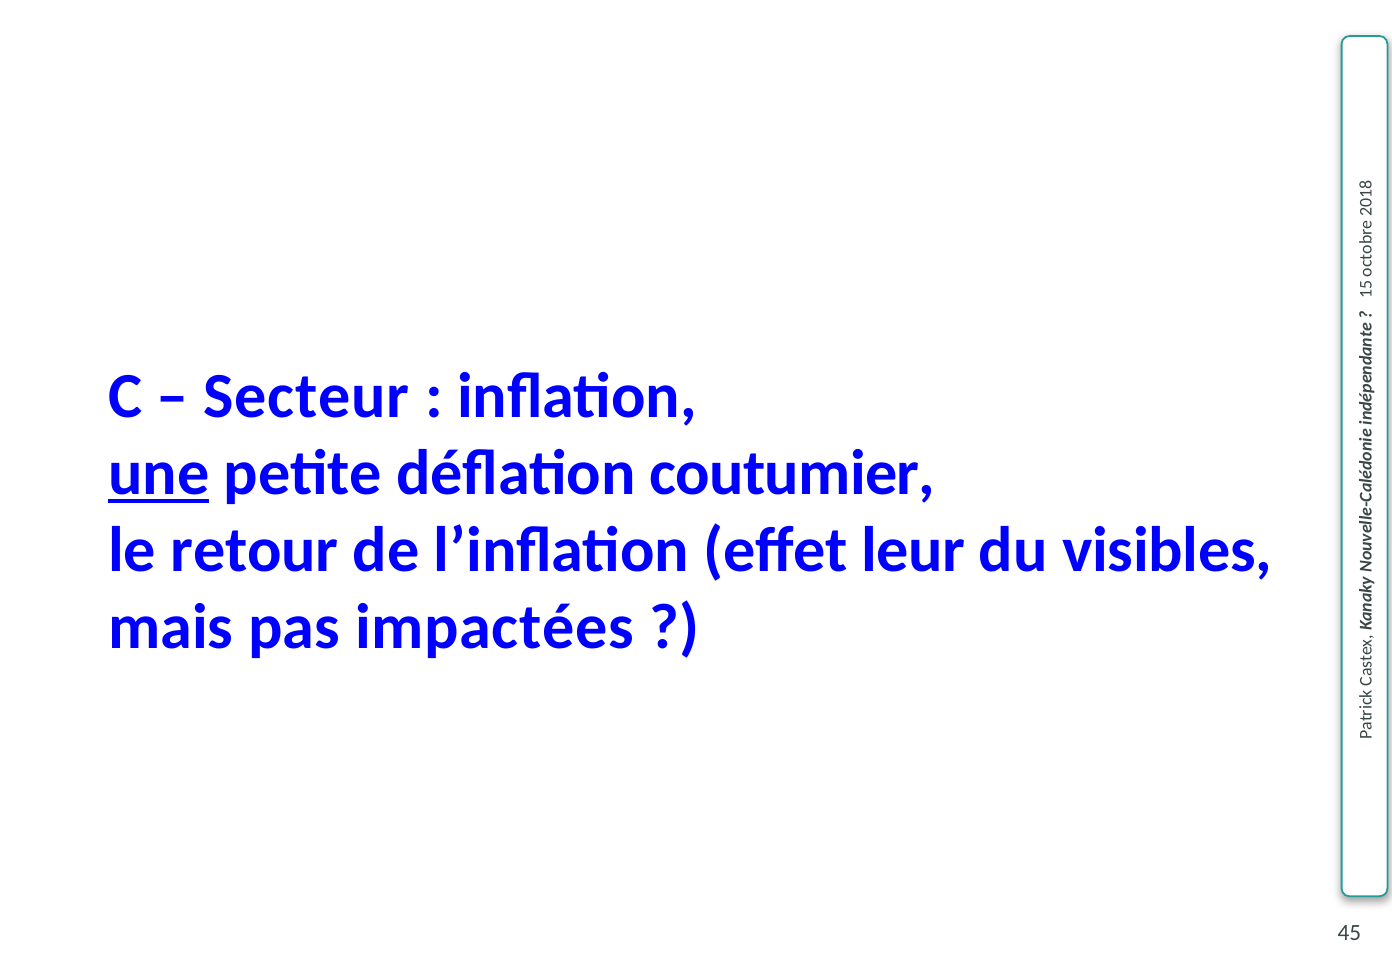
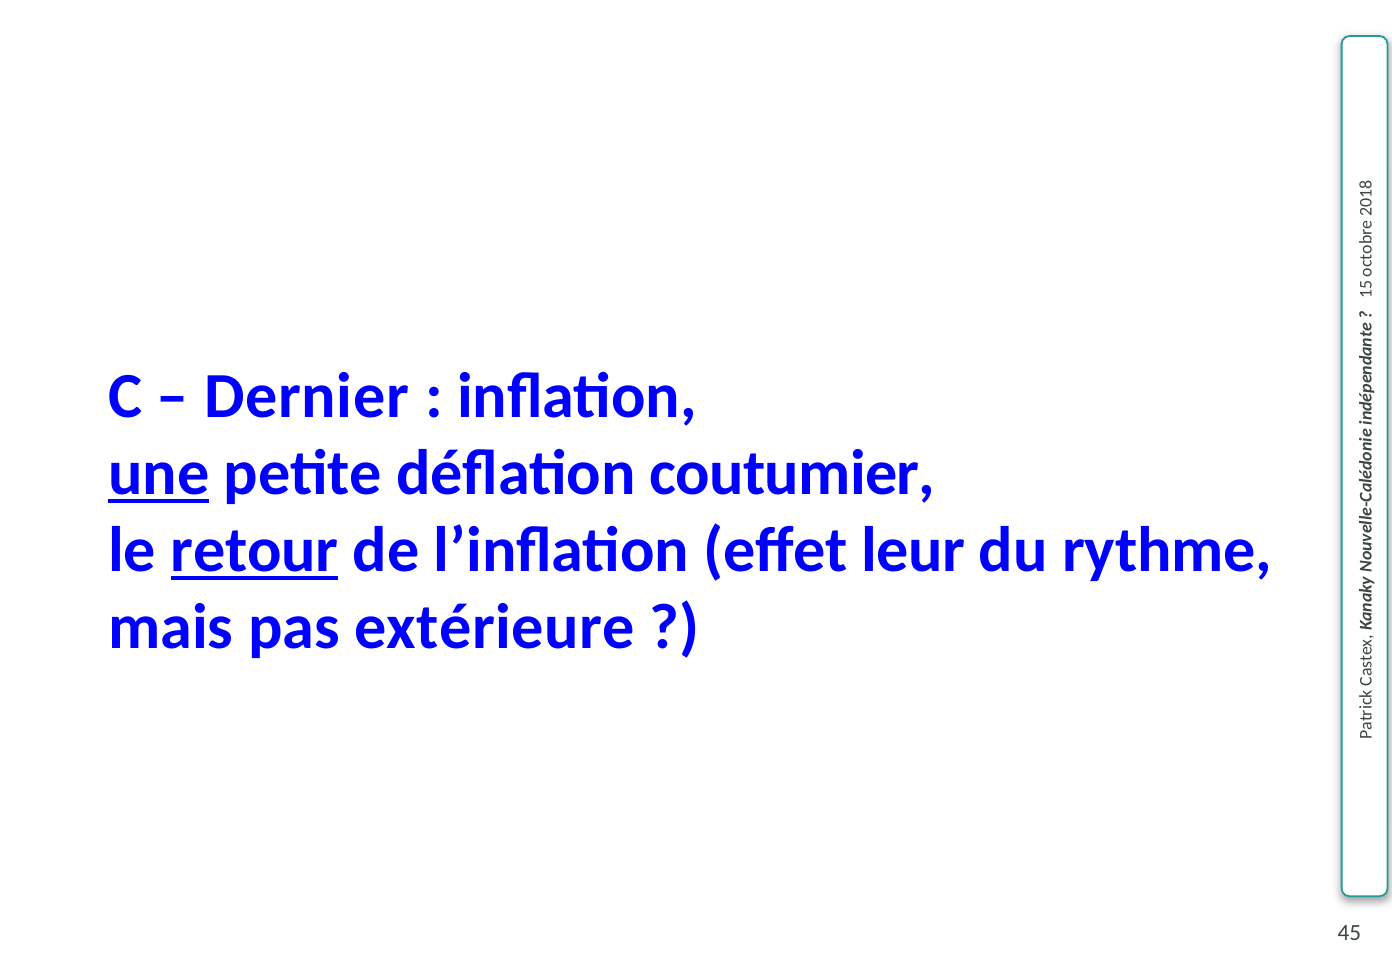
Secteur: Secteur -> Dernier (307, 396)
retour underline: none -> present (255, 550)
visibles: visibles -> rythme (1167, 550)
impactées: impactées -> extérieure (495, 628)
